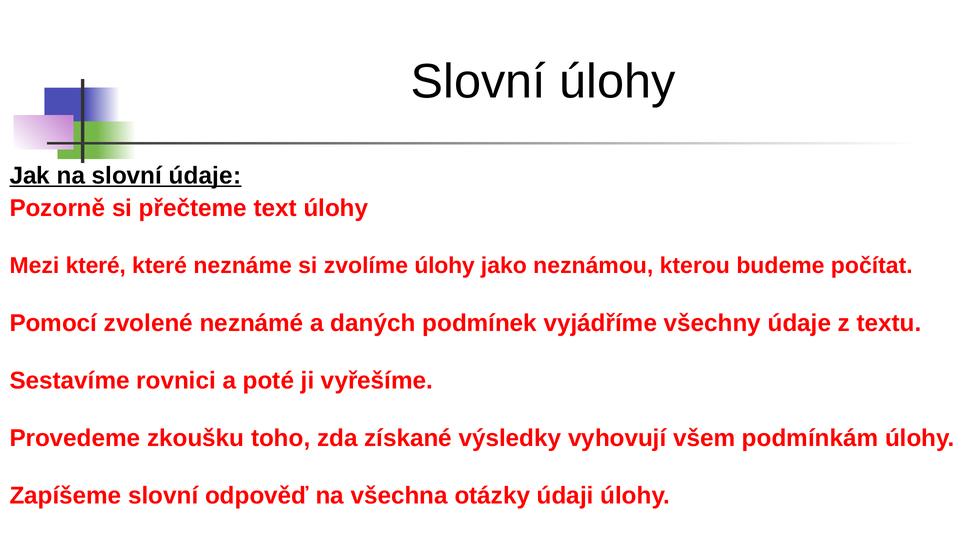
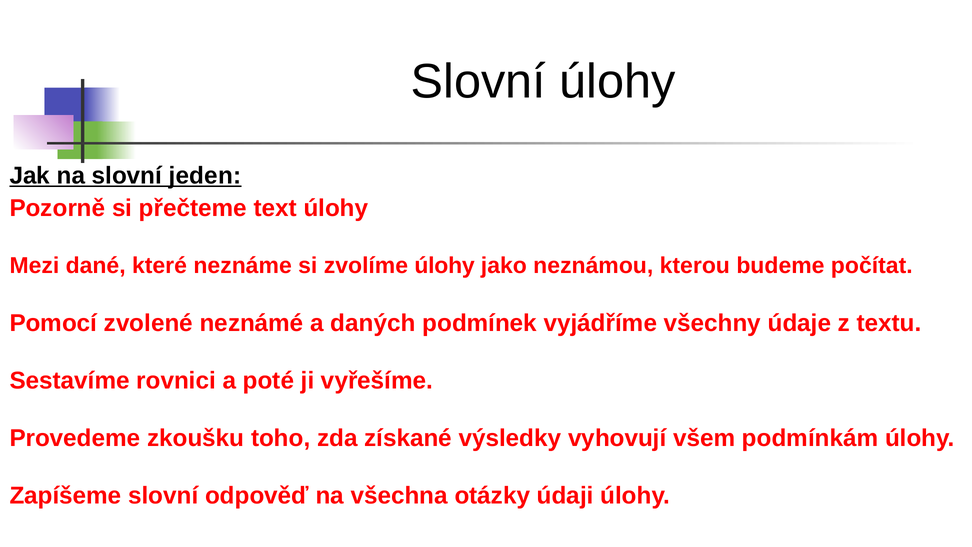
slovní údaje: údaje -> jeden (205, 176)
Mezi které: které -> dané (96, 266)
